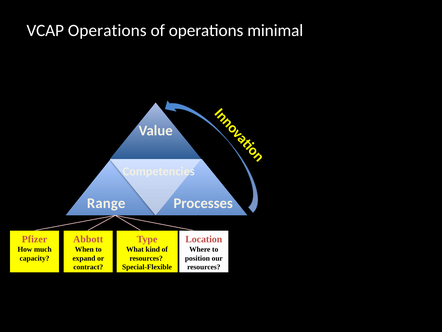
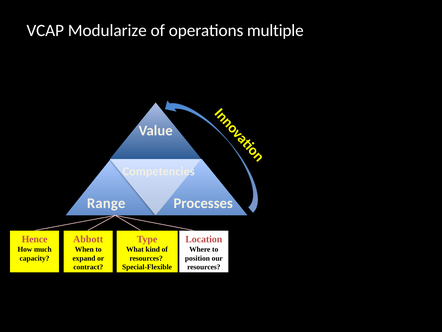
VCAP Operations: Operations -> Modularize (107, 31)
minimal: minimal -> multiple (275, 31)
Pfizer: Pfizer -> Hence (35, 239)
